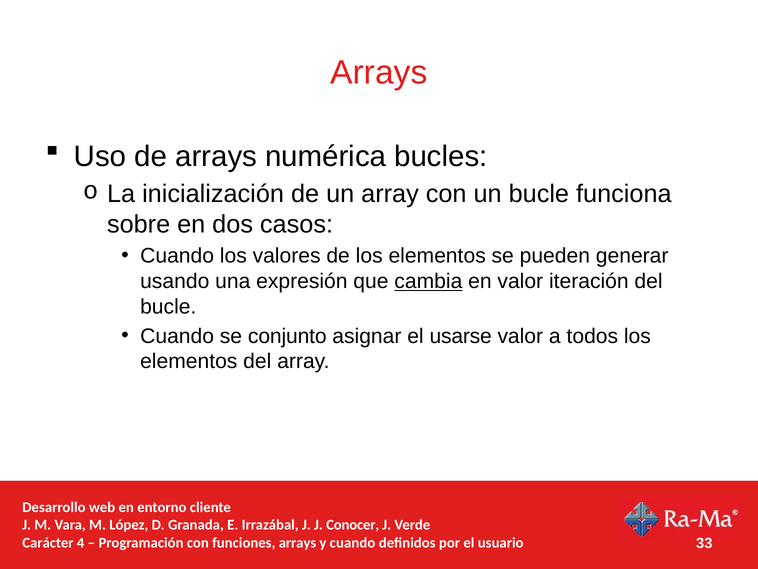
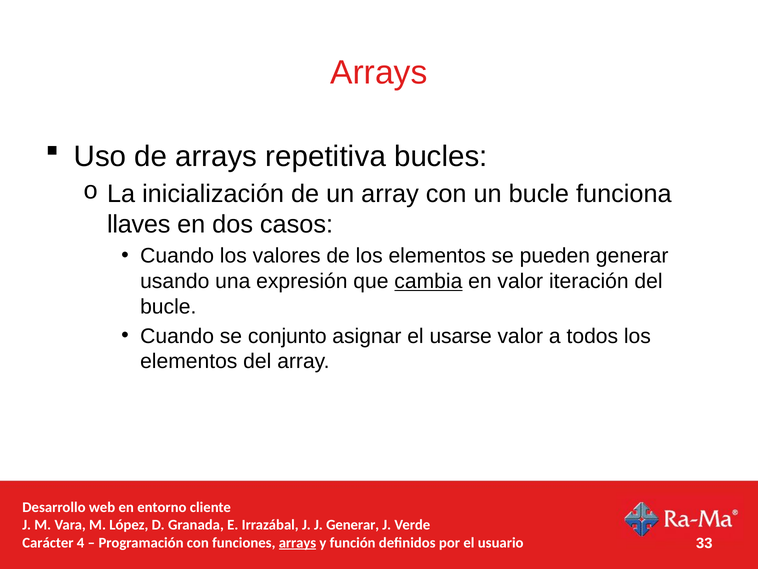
numérica: numérica -> repetitiva (326, 156)
sobre: sobre -> llaves (139, 224)
J Conocer: Conocer -> Generar (353, 524)
arrays underline: none -> present (297, 542)
y cuando: cuando -> función (353, 542)
